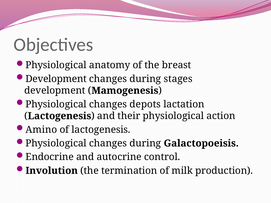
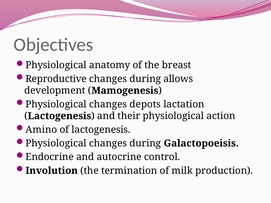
Development: Development -> Reproductive (56, 79)
stages: stages -> allows (178, 79)
